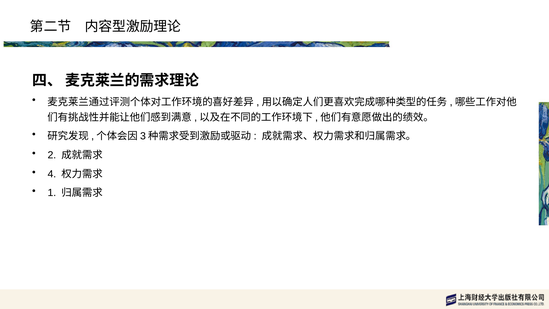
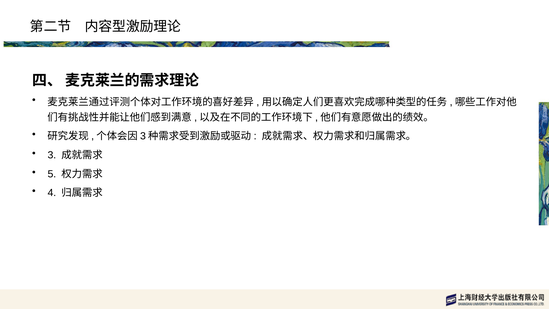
2: 2 -> 3 (52, 155)
4: 4 -> 5 (52, 174)
1: 1 -> 4 (52, 193)
